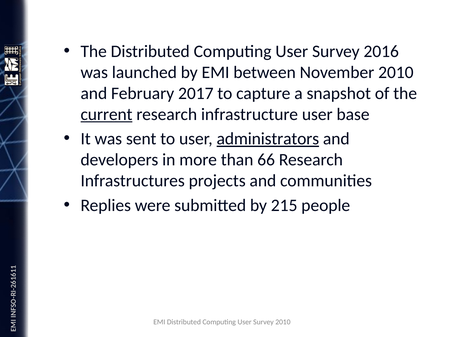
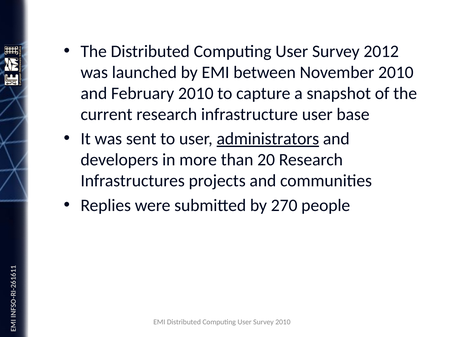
2016: 2016 -> 2012 (381, 51)
February 2017: 2017 -> 2010 (196, 93)
current underline: present -> none (107, 114)
66: 66 -> 20 (266, 160)
215: 215 -> 270 (284, 205)
